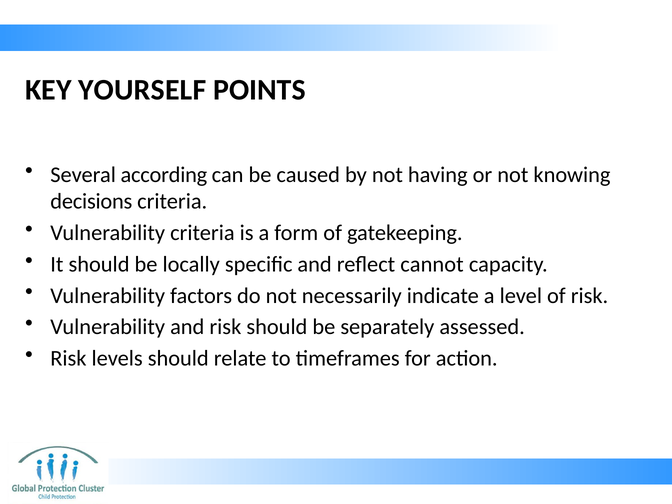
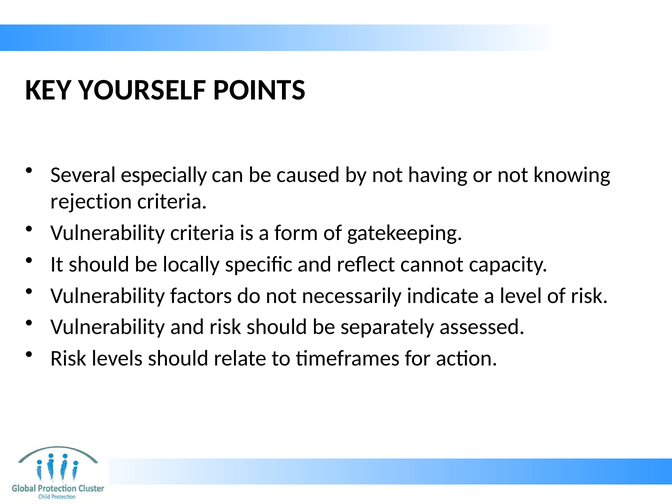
according: according -> especially (164, 175)
decisions: decisions -> rejection (91, 202)
